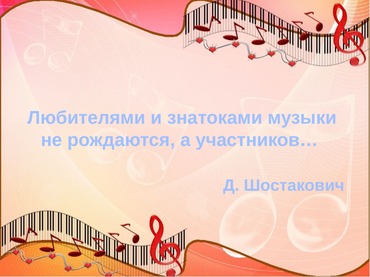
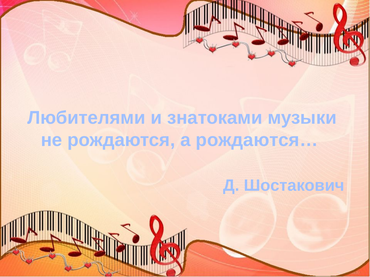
участников…: участников… -> рождаются… (257, 140)
